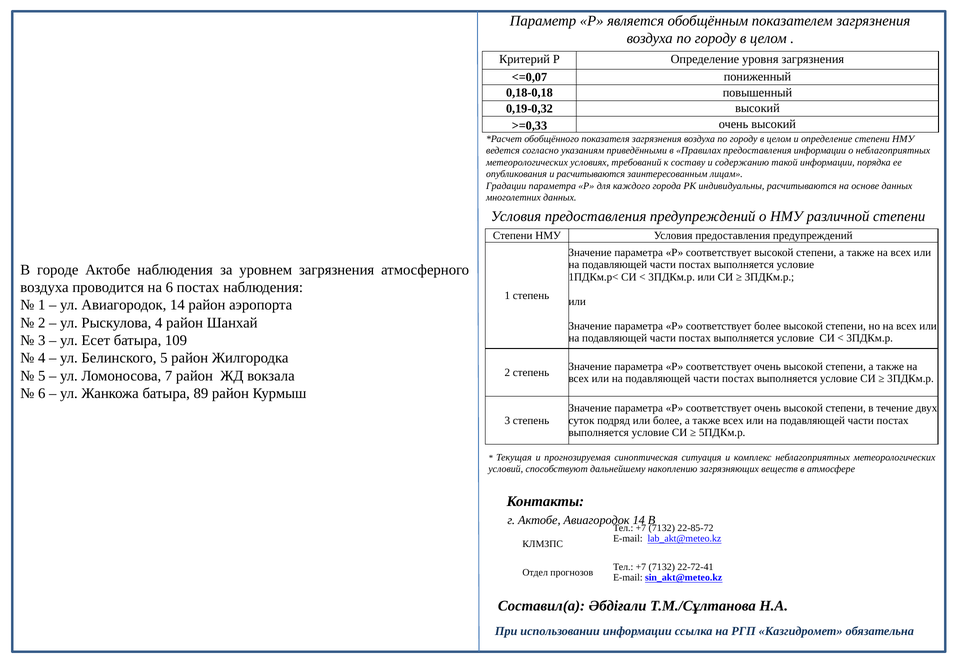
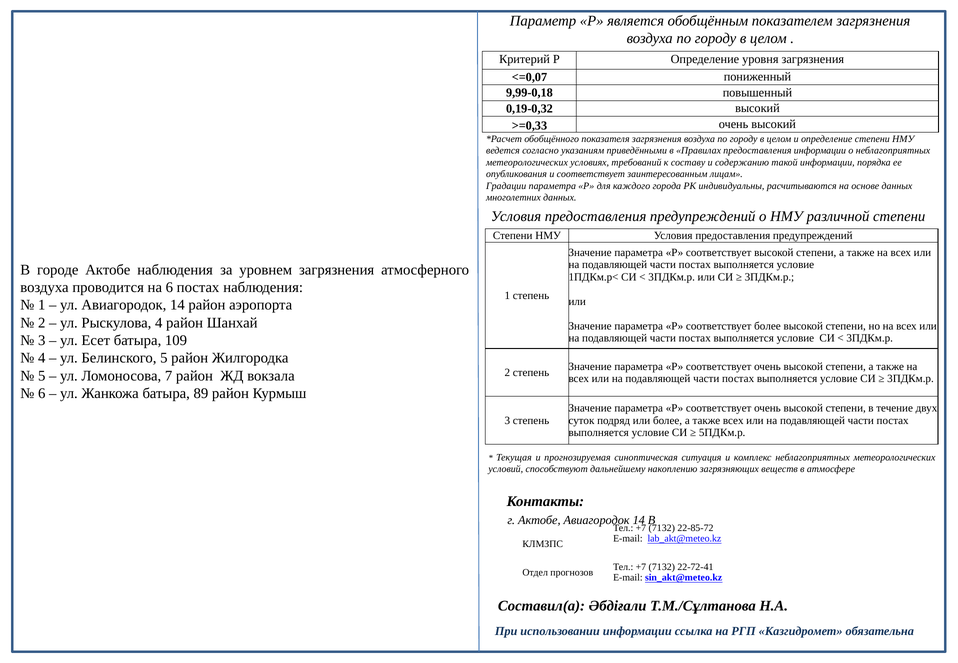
0,18-0,18: 0,18-0,18 -> 9,99-0,18 (529, 93)
и расчитываются: расчитываются -> соответствует (591, 174)
